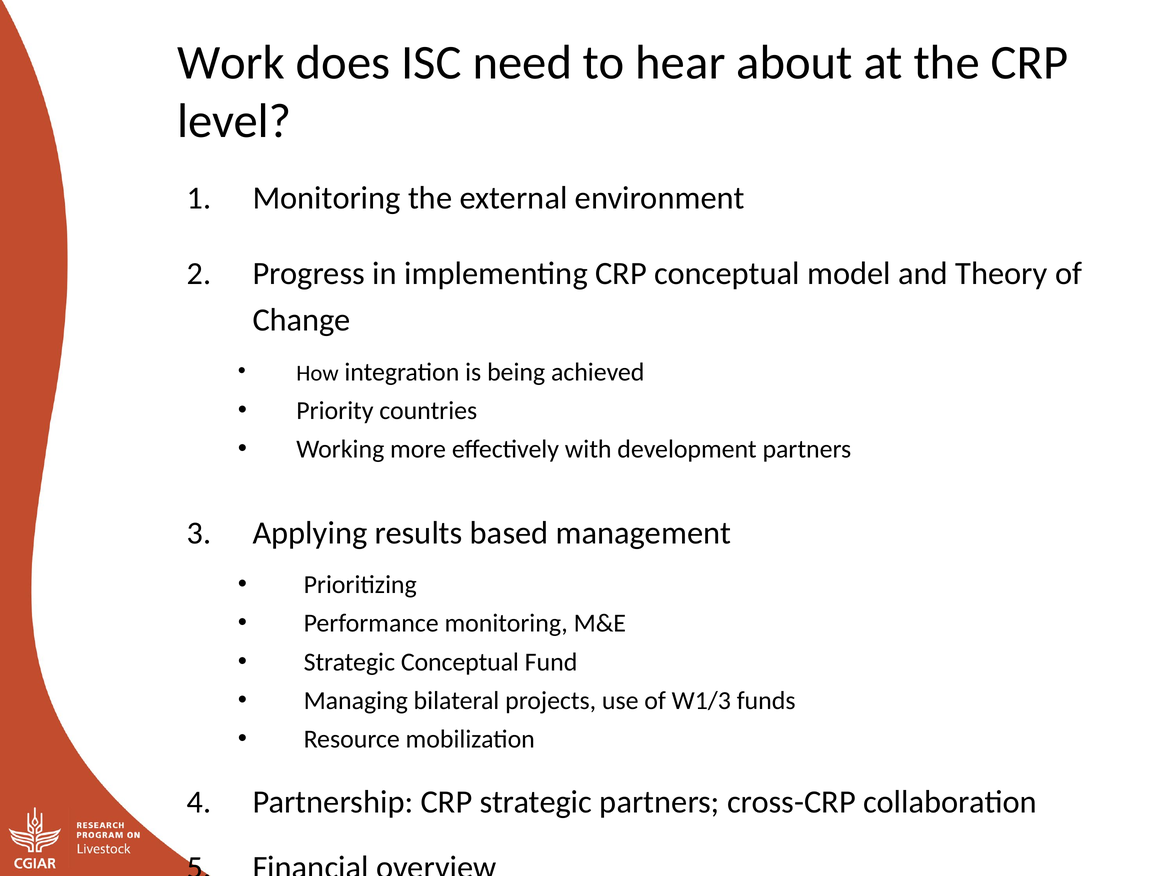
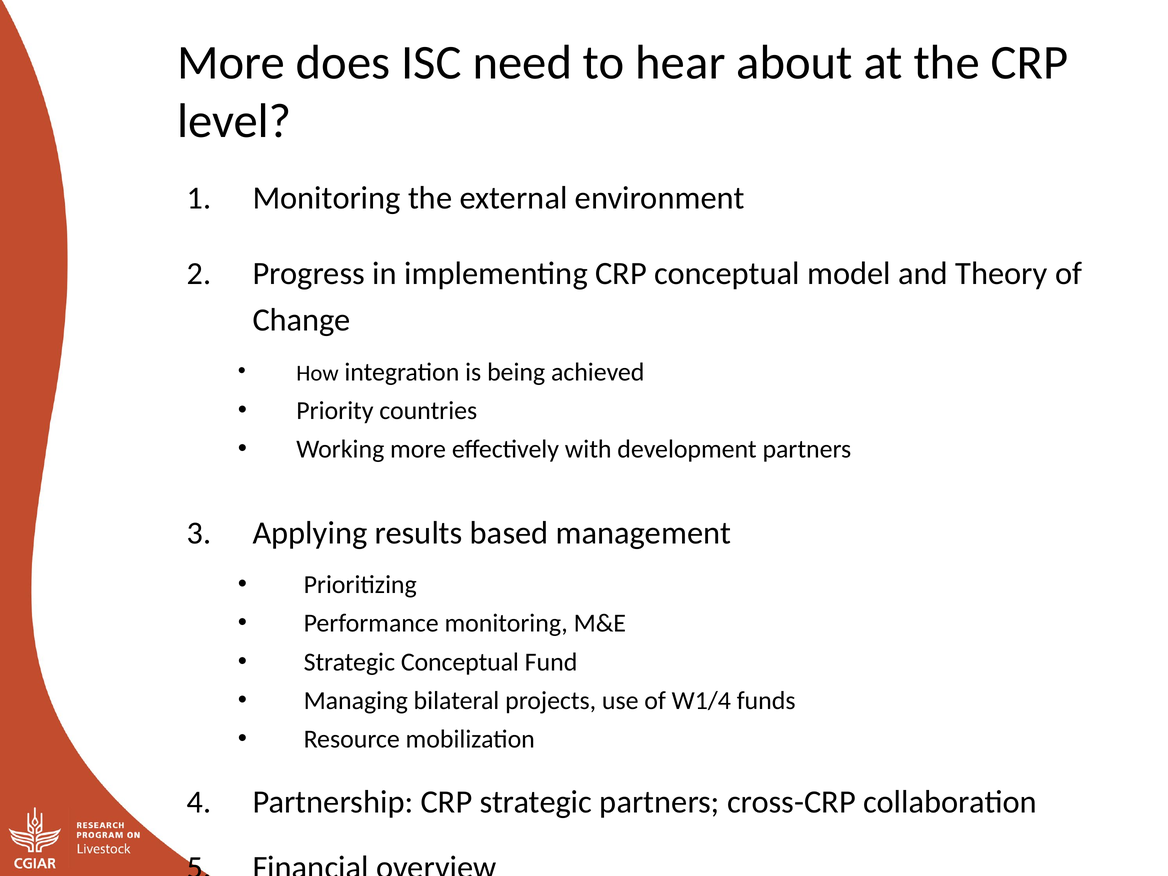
Work: Work -> More (231, 63)
W1/3: W1/3 -> W1/4 (701, 701)
